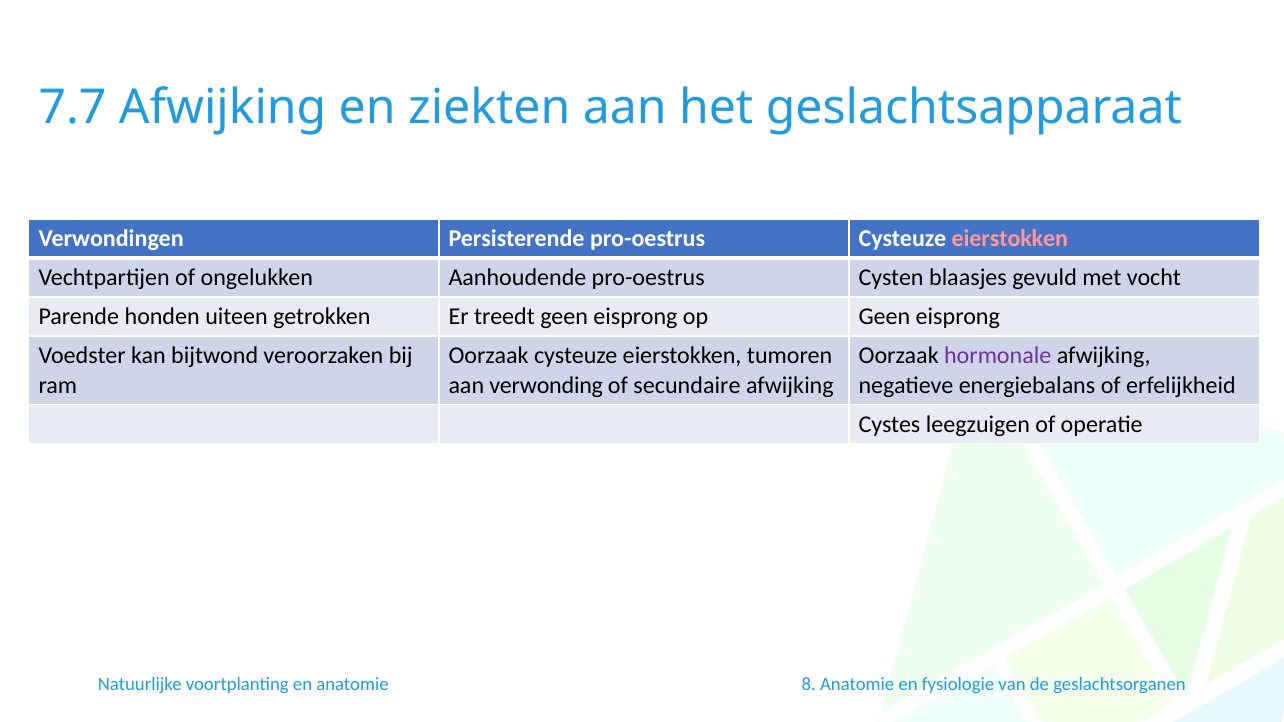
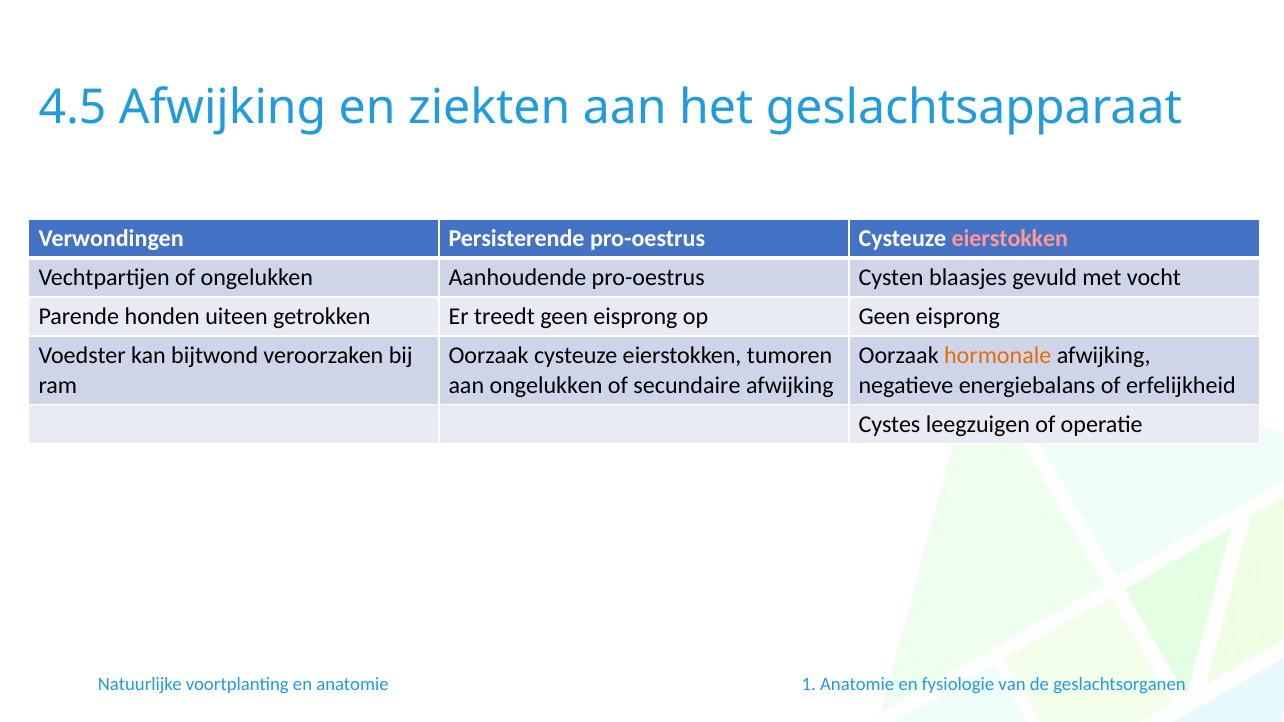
7.7: 7.7 -> 4.5 (72, 108)
hormonale colour: purple -> orange (998, 356)
aan verwonding: verwonding -> ongelukken (546, 385)
8: 8 -> 1 (809, 684)
